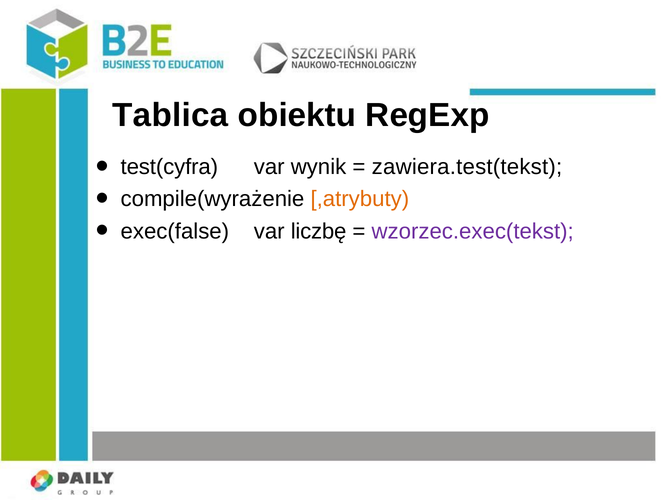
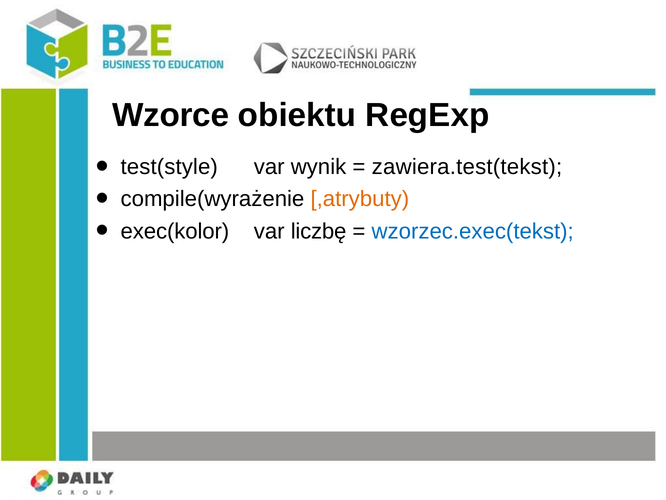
Tablica: Tablica -> Wzorce (171, 115)
test(cyfra: test(cyfra -> test(style (169, 167)
exec(false: exec(false -> exec(kolor (175, 231)
wzorzec.exec(tekst colour: purple -> blue (473, 231)
